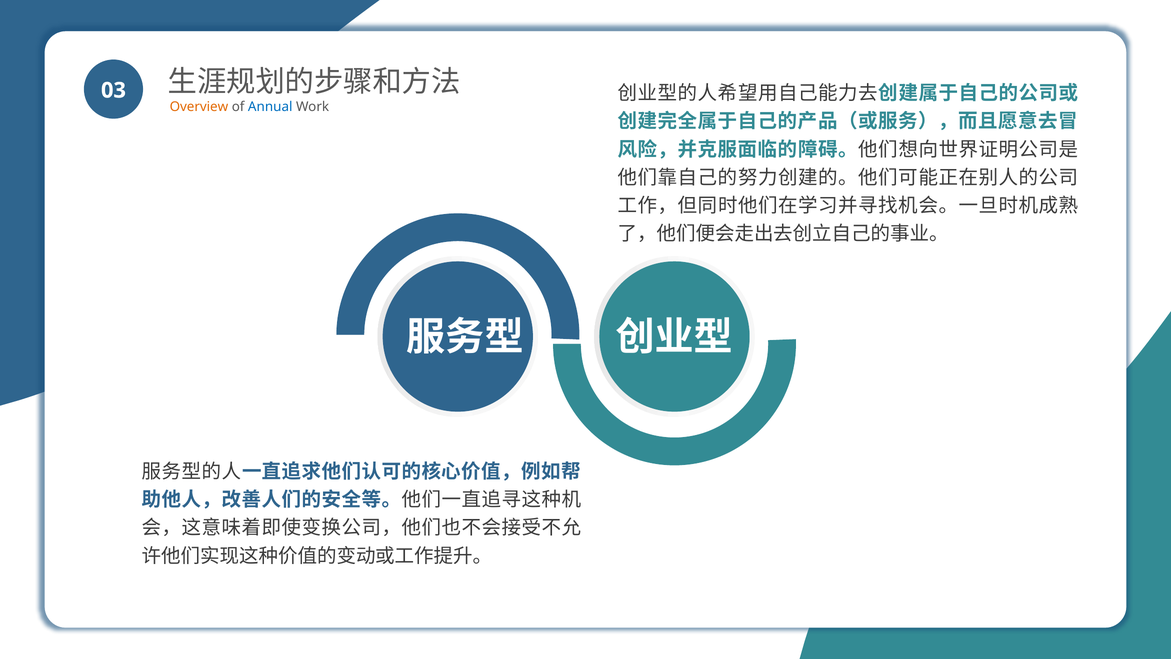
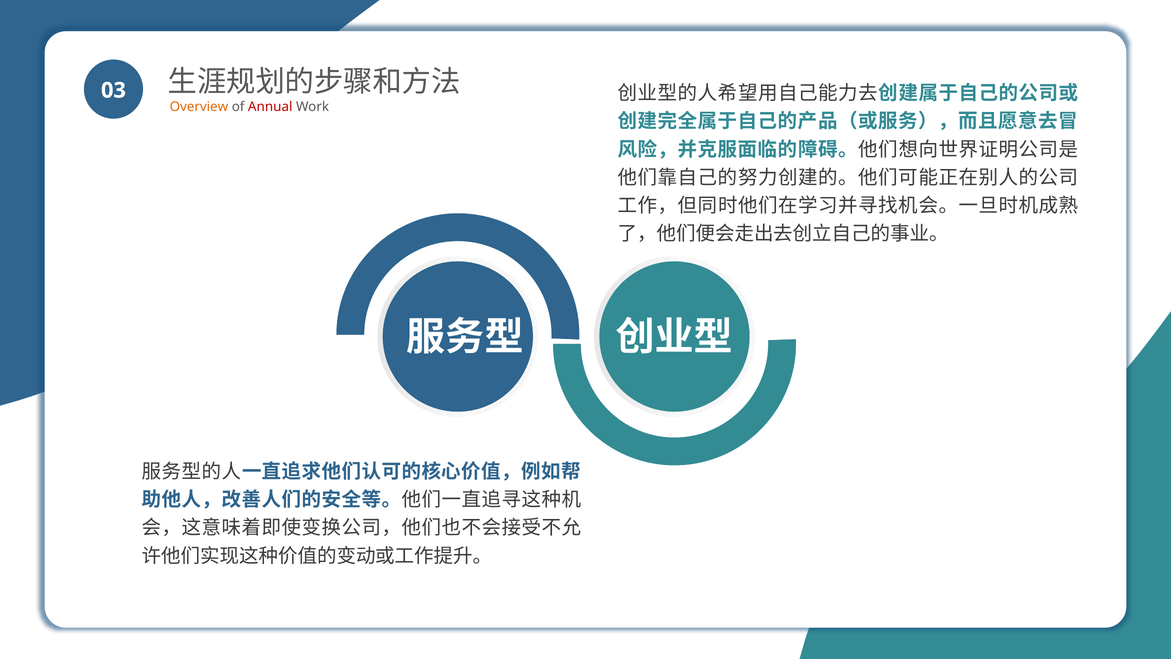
Annual colour: blue -> red (270, 107)
